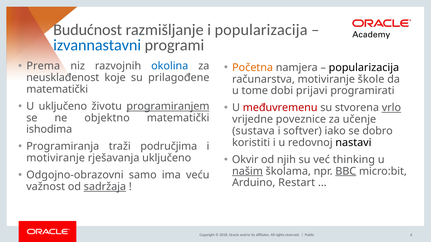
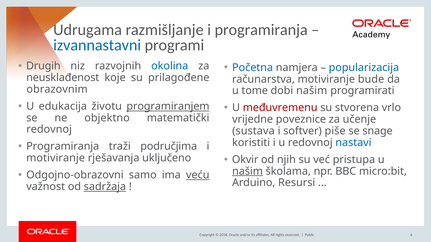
Budućnost: Budućnost -> Udrugama (88, 30)
i popularizacija: popularizacija -> programiranja (261, 30)
Prema: Prema -> Drugih (43, 66)
Početna colour: orange -> blue (253, 68)
popularizacija colour: black -> blue (364, 68)
škole: škole -> bude (371, 79)
matematički: matematički -> obrazovnim (57, 89)
dobi prijavi: prijavi -> našim (312, 91)
U uključeno: uključeno -> edukacija (63, 106)
vrlo underline: present -> none (391, 108)
ishodima: ishodima -> redovnoj (49, 130)
iako: iako -> piše (335, 131)
dobro: dobro -> snage (378, 131)
nastavi colour: black -> blue (353, 143)
thinking: thinking -> pristupa (354, 160)
BBC underline: present -> none (346, 172)
veću underline: none -> present (198, 175)
Restart: Restart -> Resursi (297, 183)
